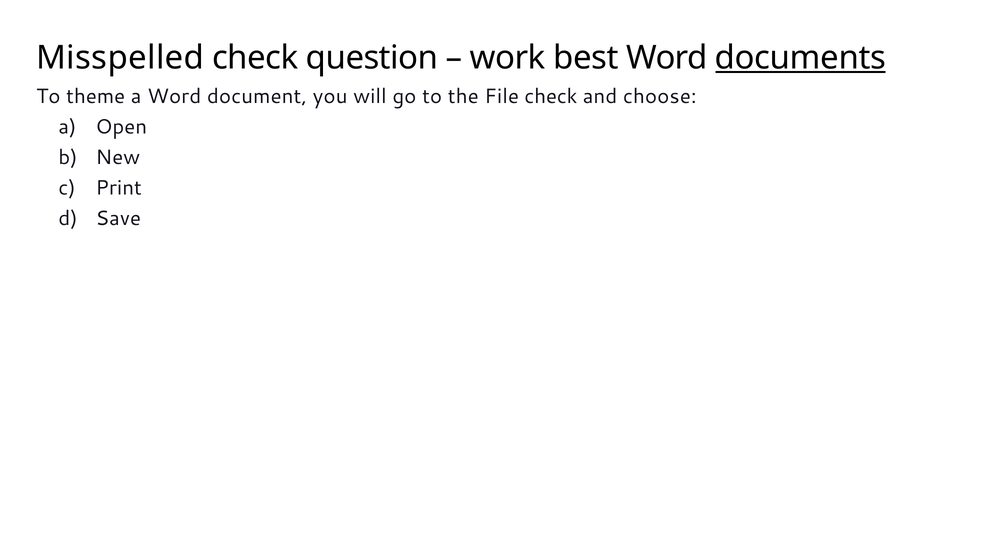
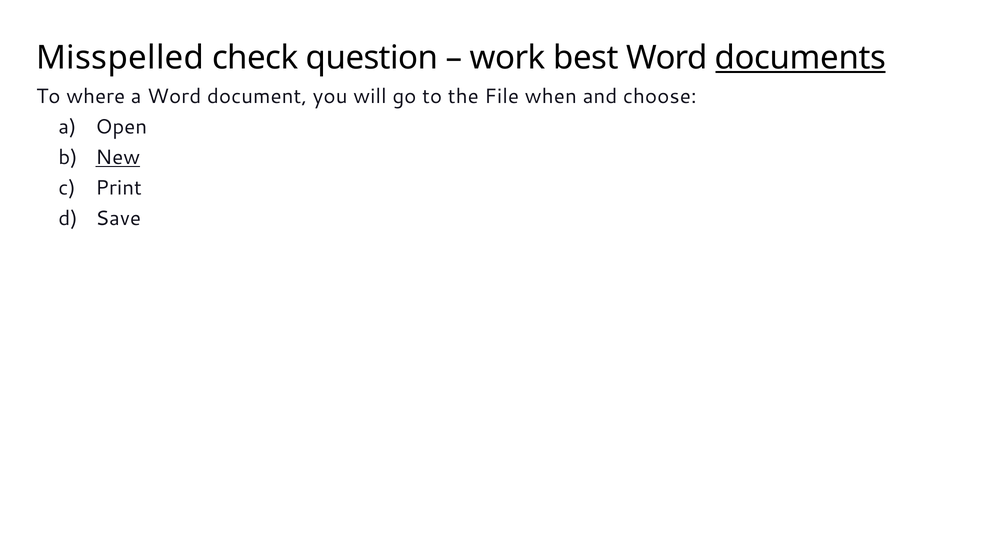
theme: theme -> where (96, 96)
File check: check -> when (551, 96)
New underline: none -> present (118, 158)
